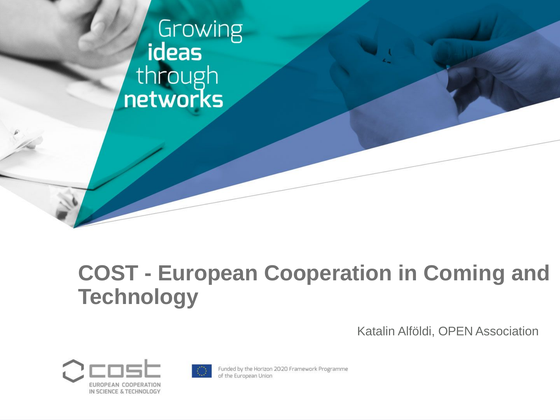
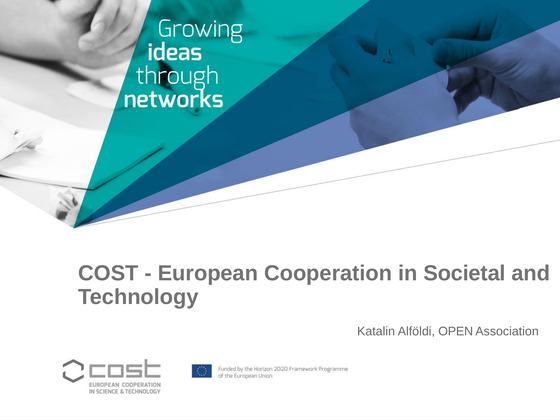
Coming: Coming -> Societal (465, 273)
